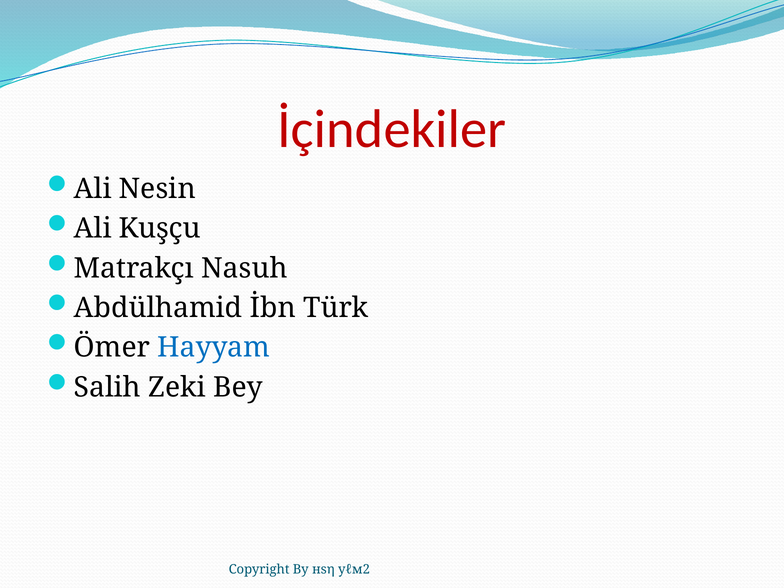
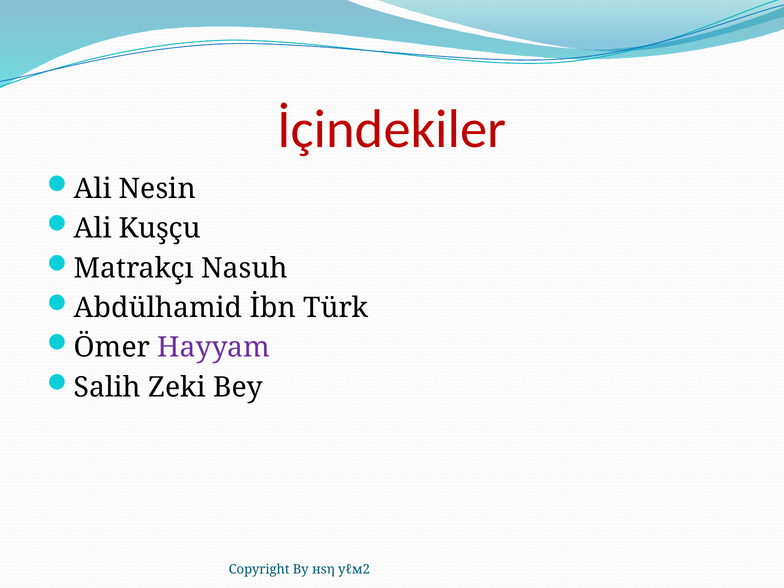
Hayyam colour: blue -> purple (214, 348)
